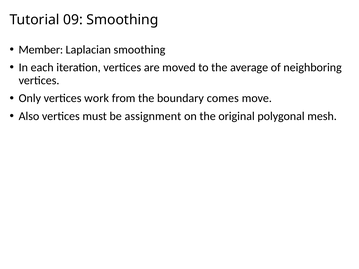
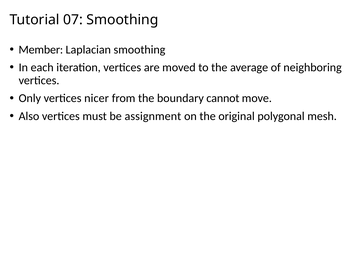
09: 09 -> 07 (73, 20)
work: work -> nicer (97, 98)
comes: comes -> cannot (223, 98)
